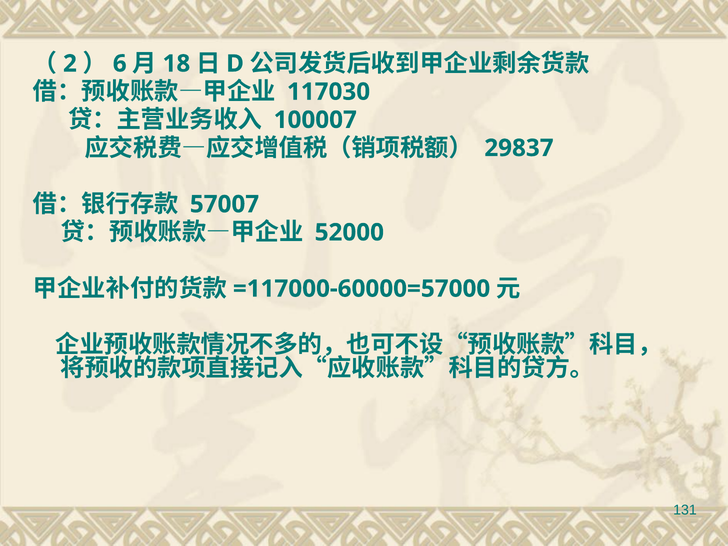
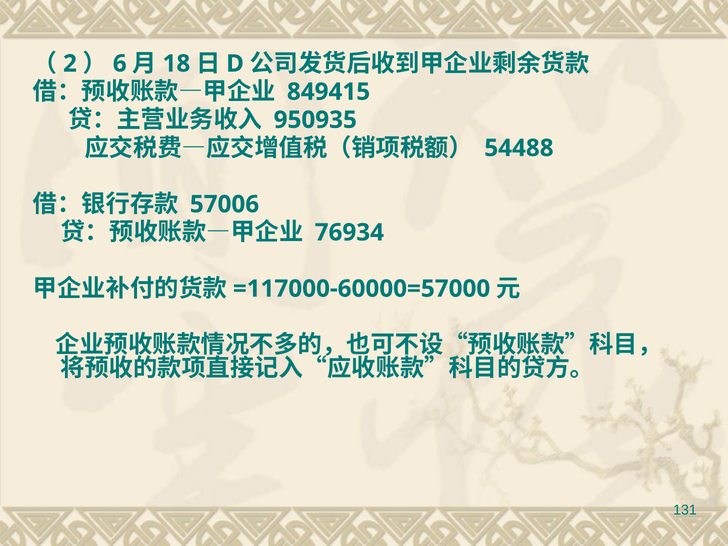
117030: 117030 -> 849415 (329, 92)
100007: 100007 -> 950935 (315, 120)
29837: 29837 -> 54488 (519, 148)
57007: 57007 -> 57006 (224, 204)
52000: 52000 -> 76934 (349, 232)
